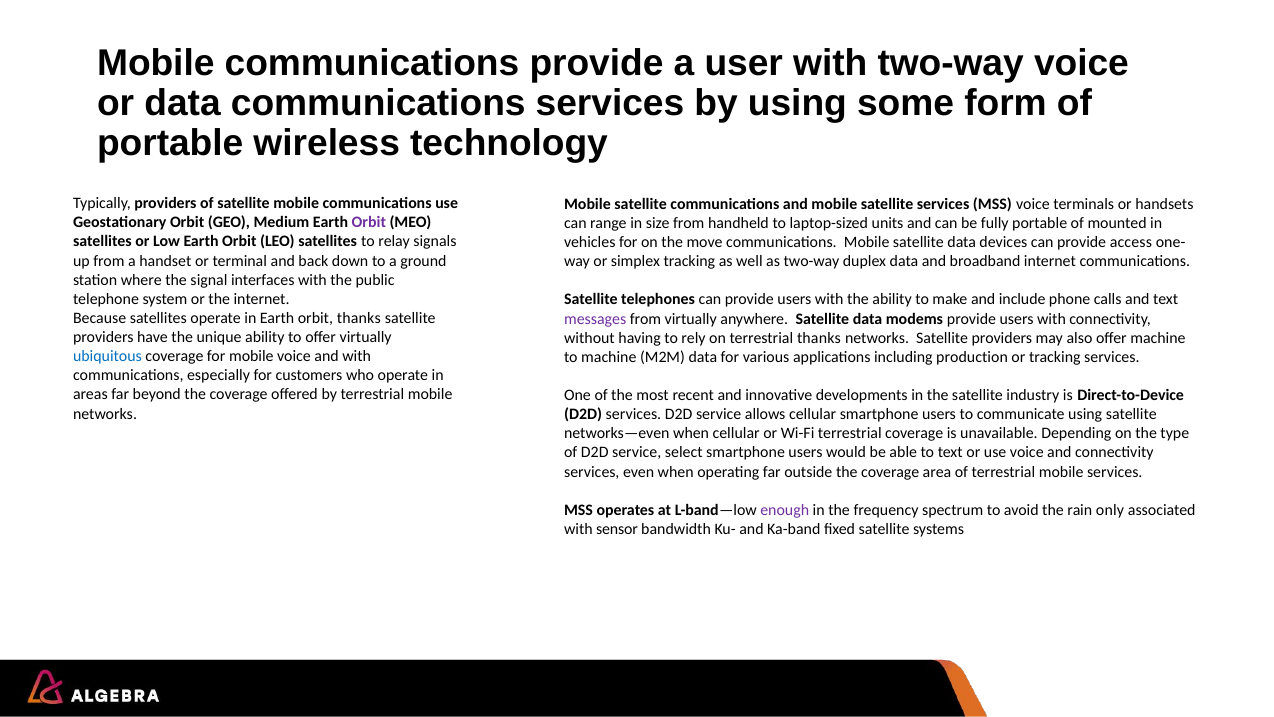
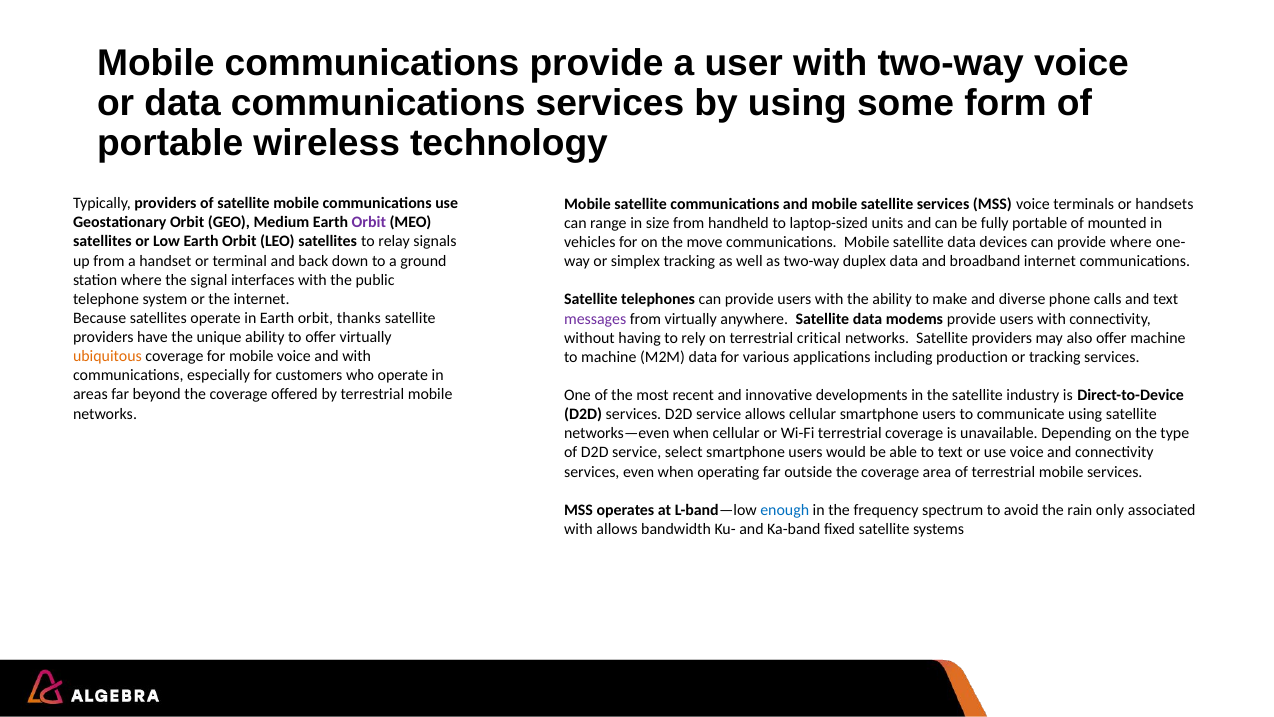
provide access: access -> where (1131, 242)
include: include -> diverse (1022, 300)
terrestrial thanks: thanks -> critical (819, 338)
ubiquitous colour: blue -> orange (107, 356)
enough colour: purple -> blue (785, 510)
with sensor: sensor -> allows (617, 529)
